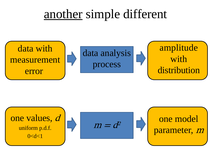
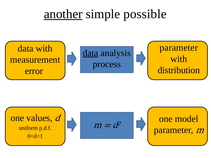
different: different -> possible (145, 14)
amplitude: amplitude -> parameter (179, 48)
data underline: none -> present (91, 53)
